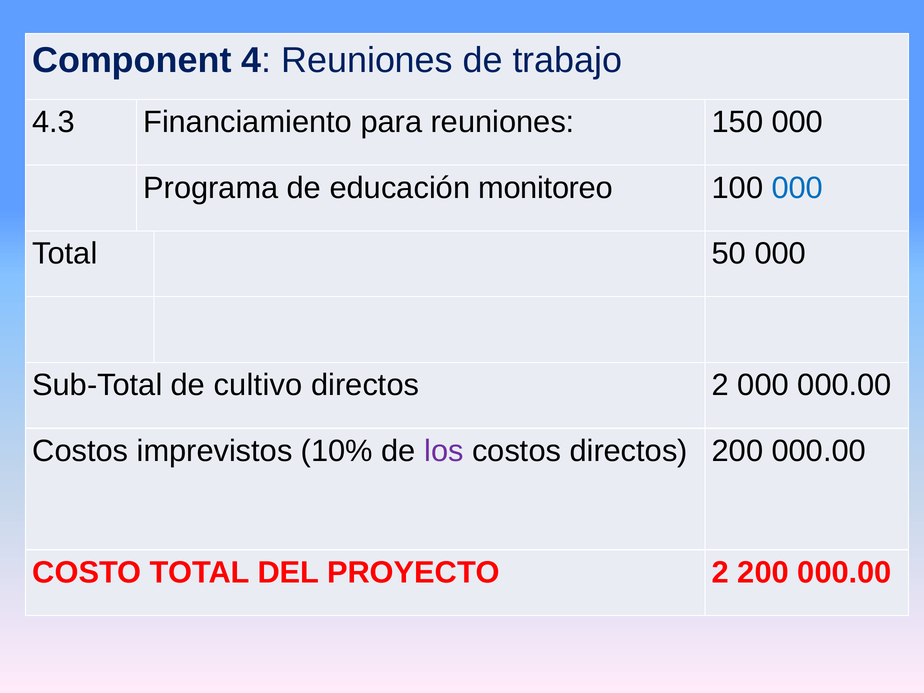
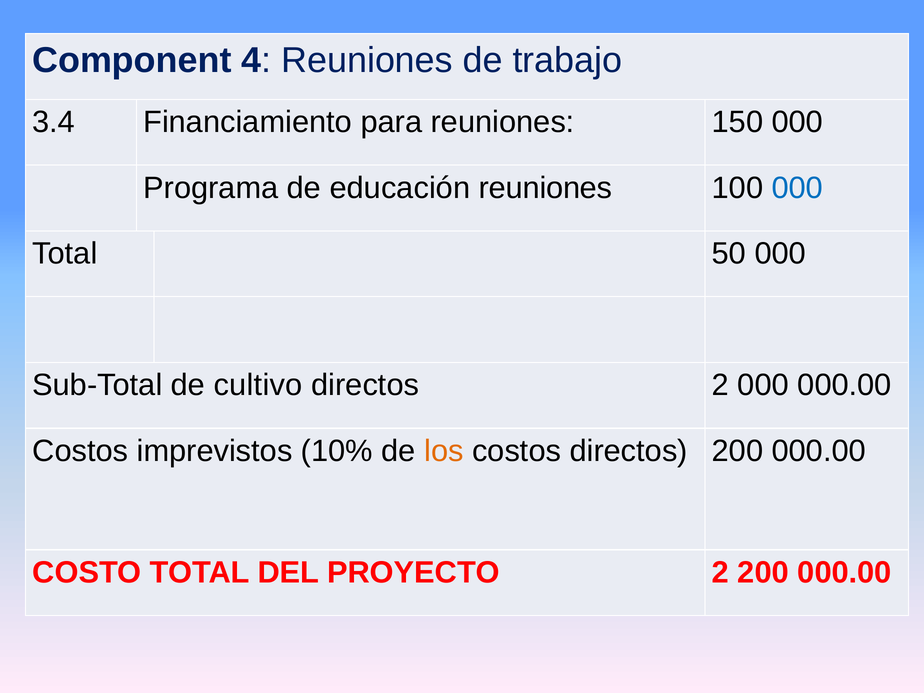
4.3: 4.3 -> 3.4 (54, 122)
educación monitoreo: monitoreo -> reuniones (546, 188)
los colour: purple -> orange (444, 451)
